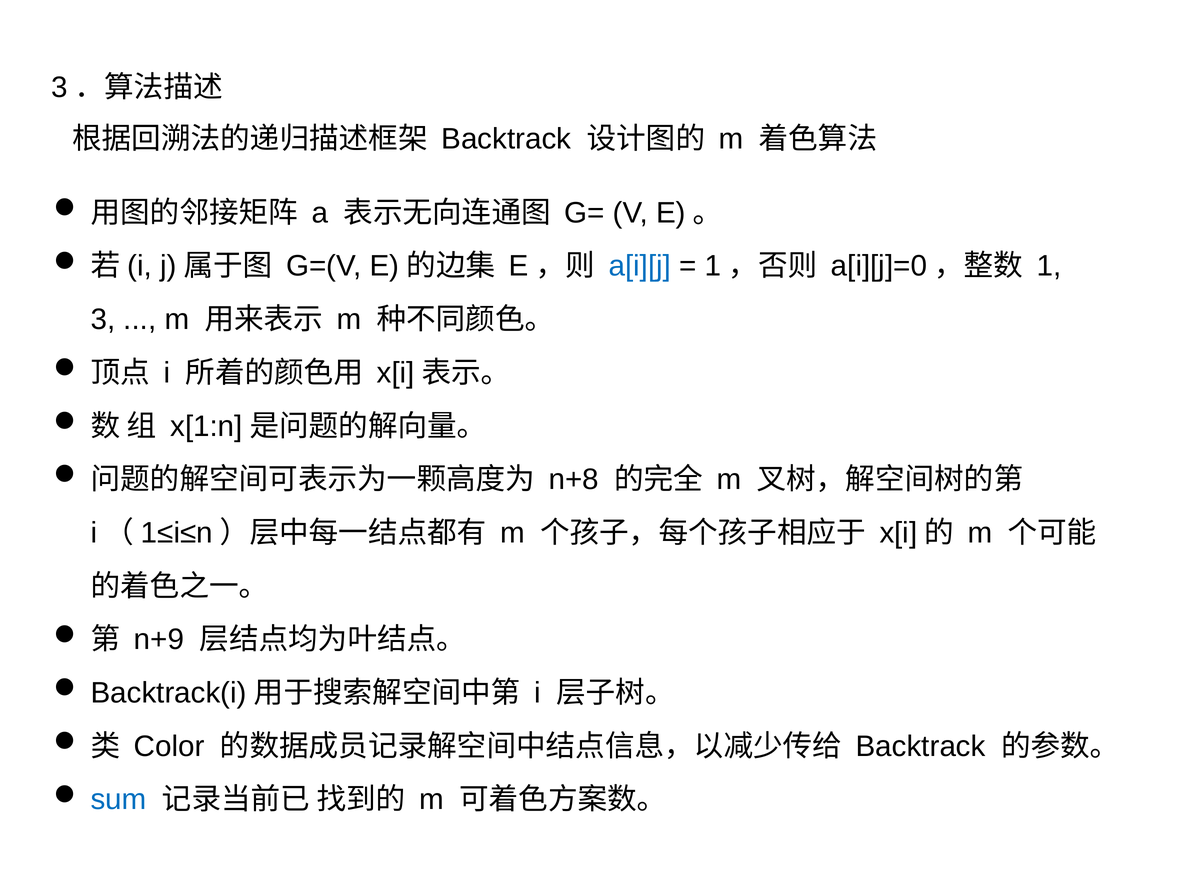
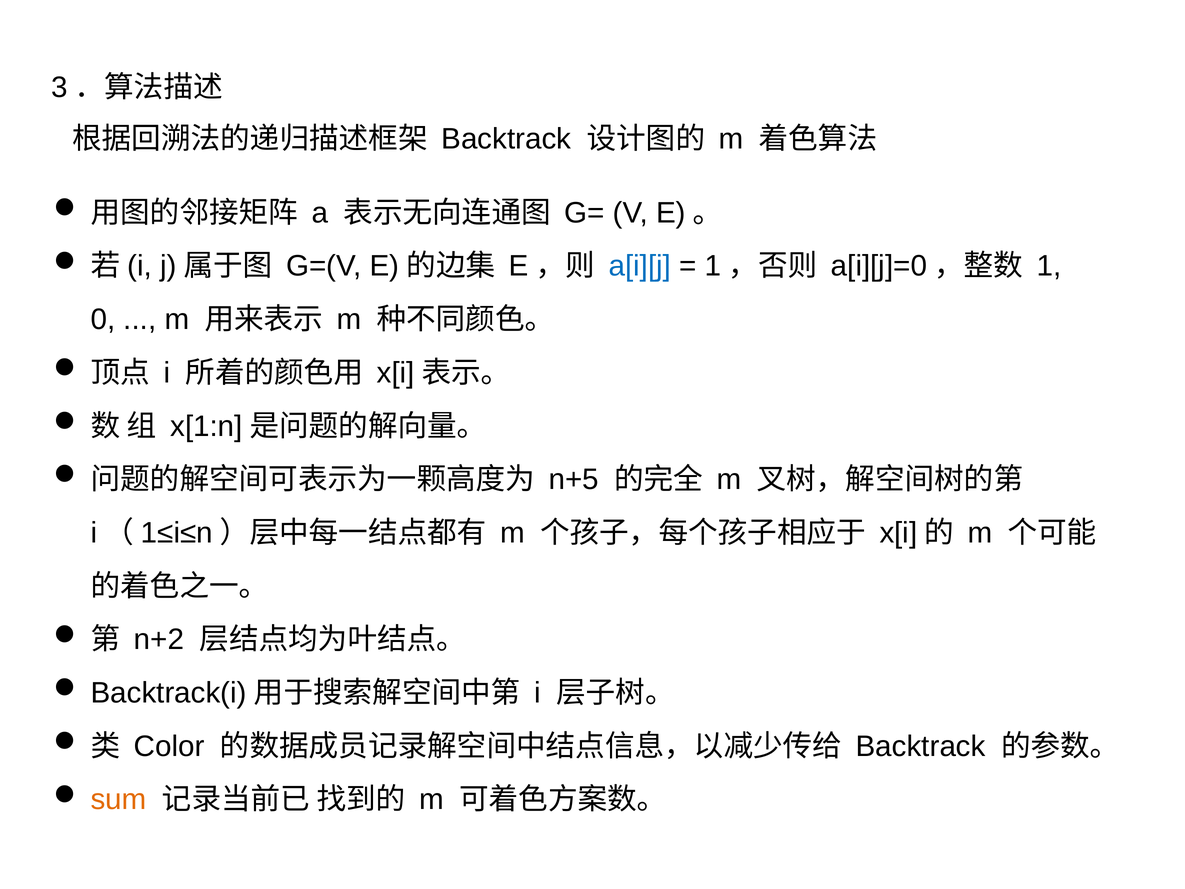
3: 3 -> 0 (103, 319)
n+8: n+8 -> n+5 (574, 479)
n+9: n+9 -> n+2 (159, 639)
sum colour: blue -> orange (119, 799)
